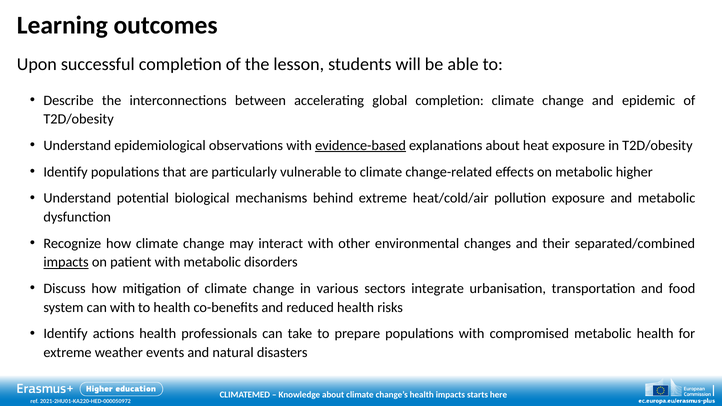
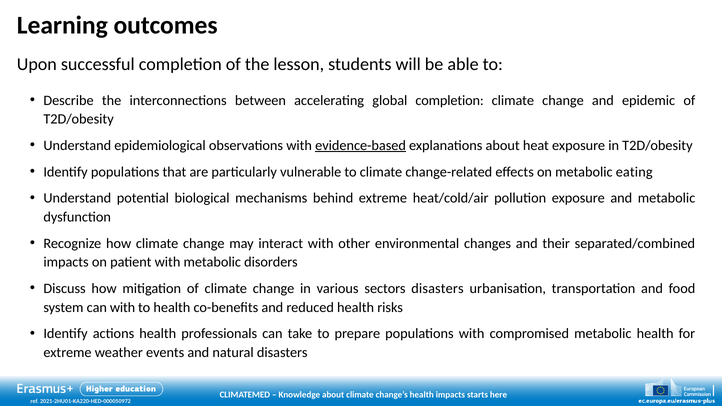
higher: higher -> eating (634, 172)
impacts underline: present -> none (66, 262)
sectors integrate: integrate -> disasters (438, 289)
